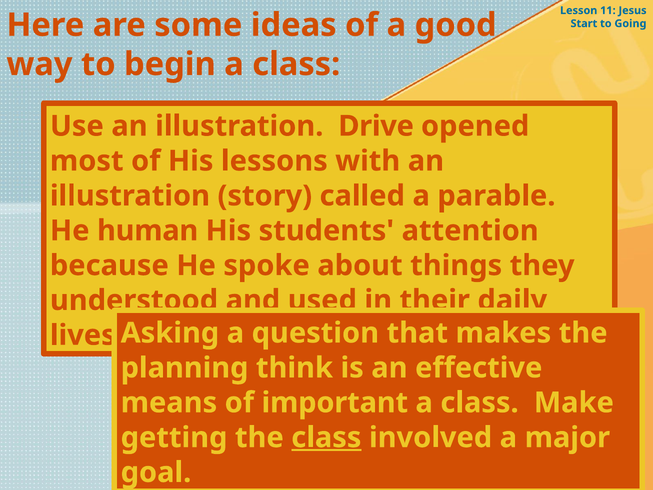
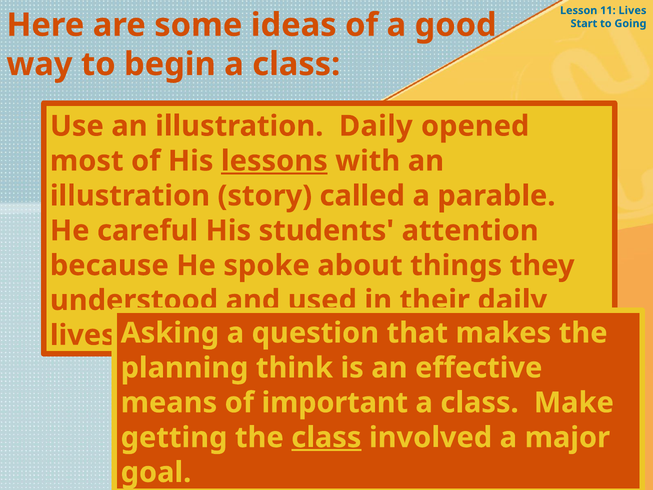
11 Jesus: Jesus -> Lives (632, 10)
illustration Drive: Drive -> Daily (376, 126)
lessons underline: none -> present (274, 161)
human: human -> careful (148, 231)
